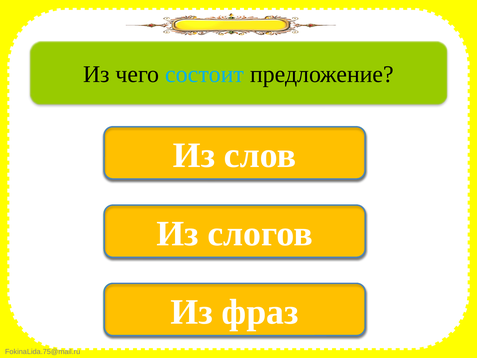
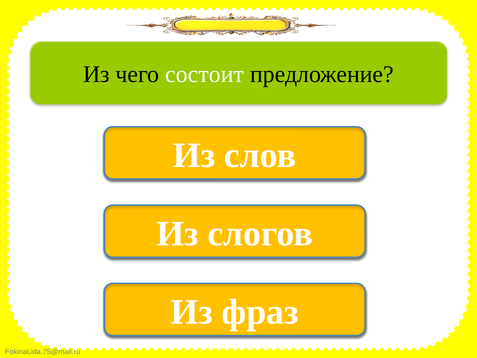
состоит colour: light blue -> white (205, 74)
